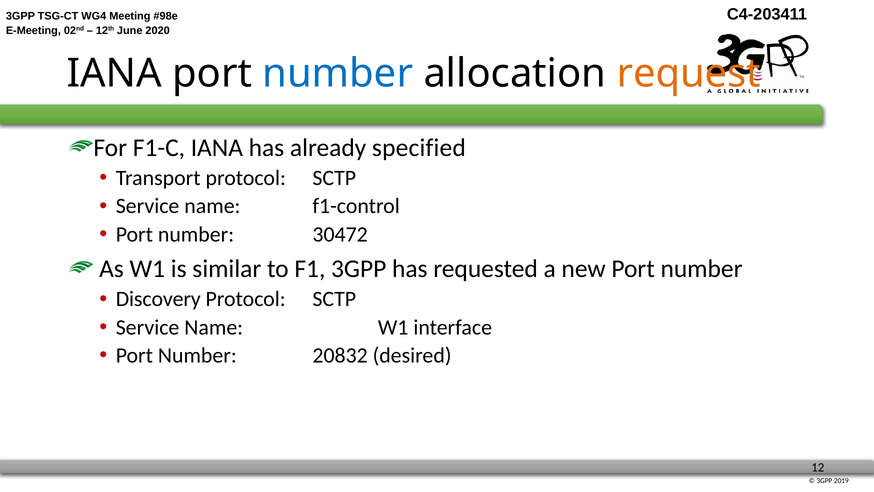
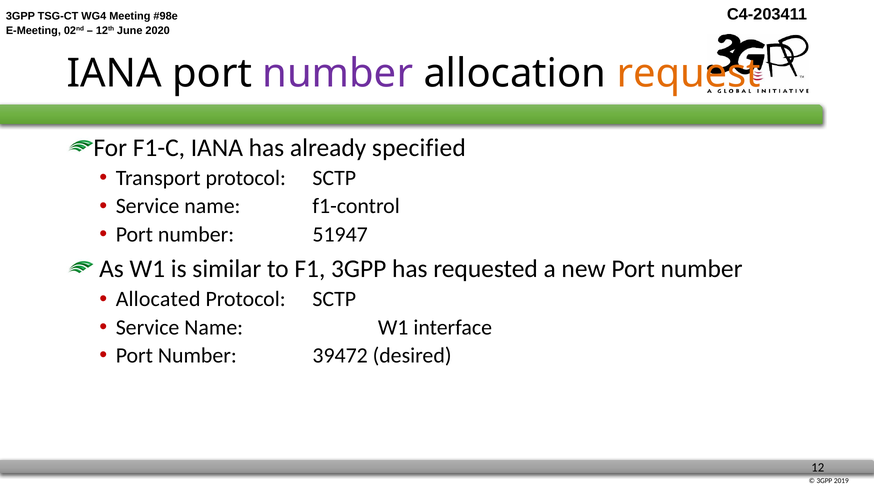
number colour: blue -> purple (338, 73)
30472: 30472 -> 51947 (340, 234)
Discovery: Discovery -> Allocated (158, 299)
20832: 20832 -> 39472 (340, 355)
